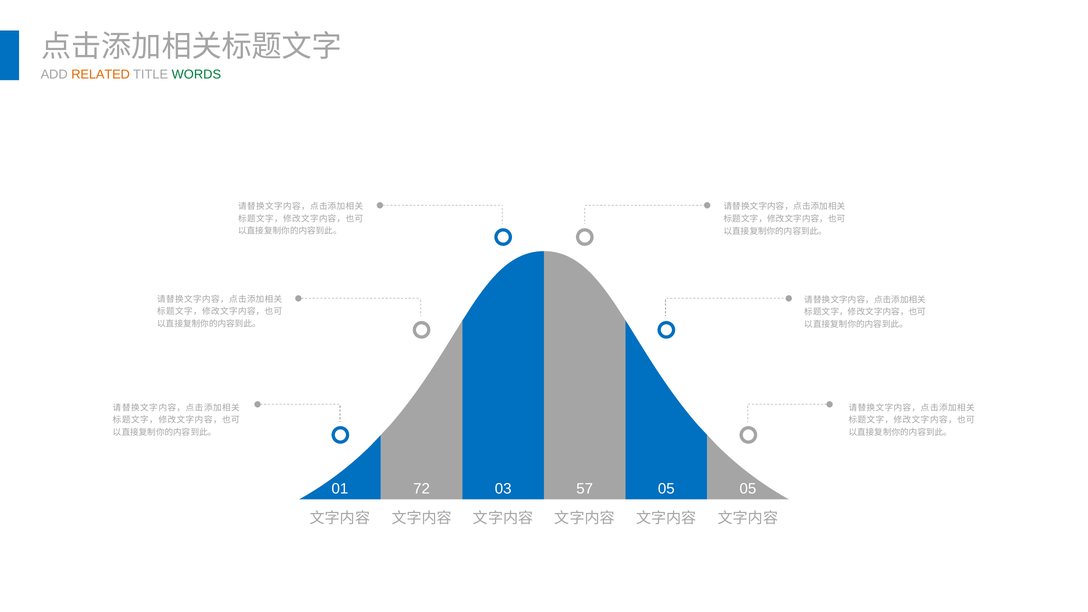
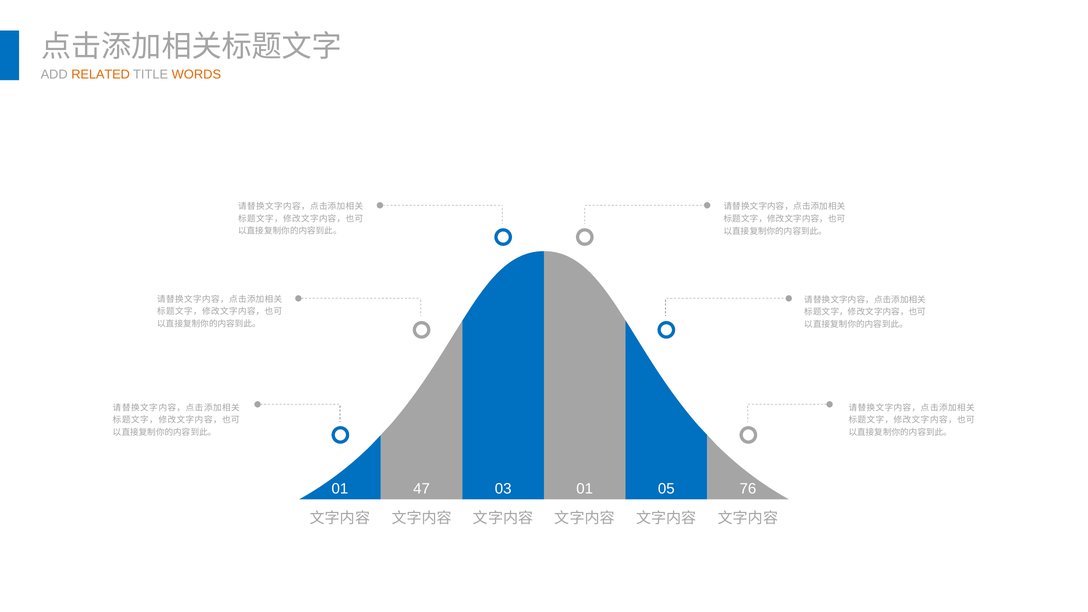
WORDS colour: green -> orange (196, 75)
72: 72 -> 47 (422, 489)
03 57: 57 -> 01 (585, 489)
05 05: 05 -> 76 (748, 489)
